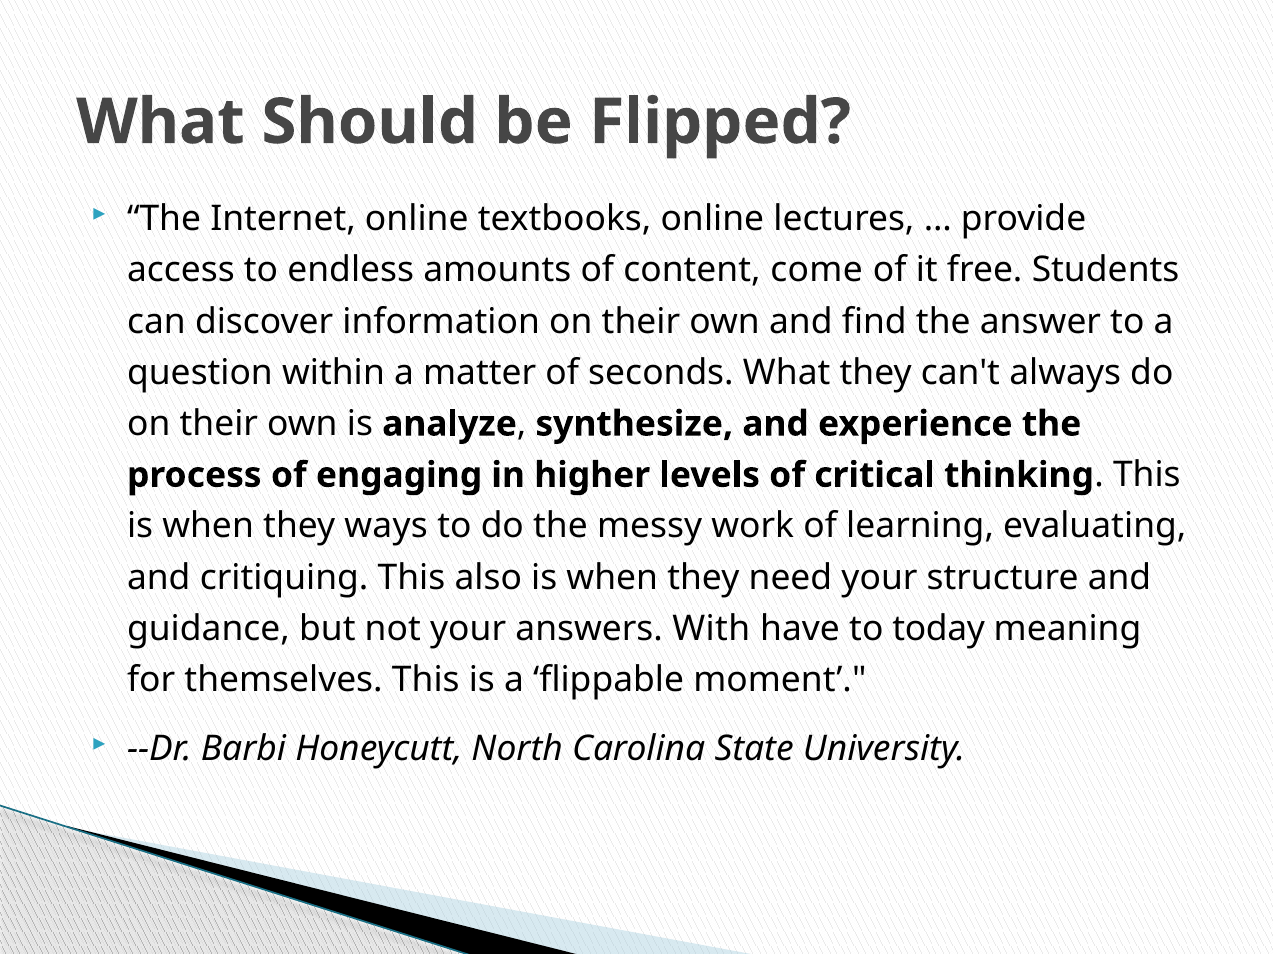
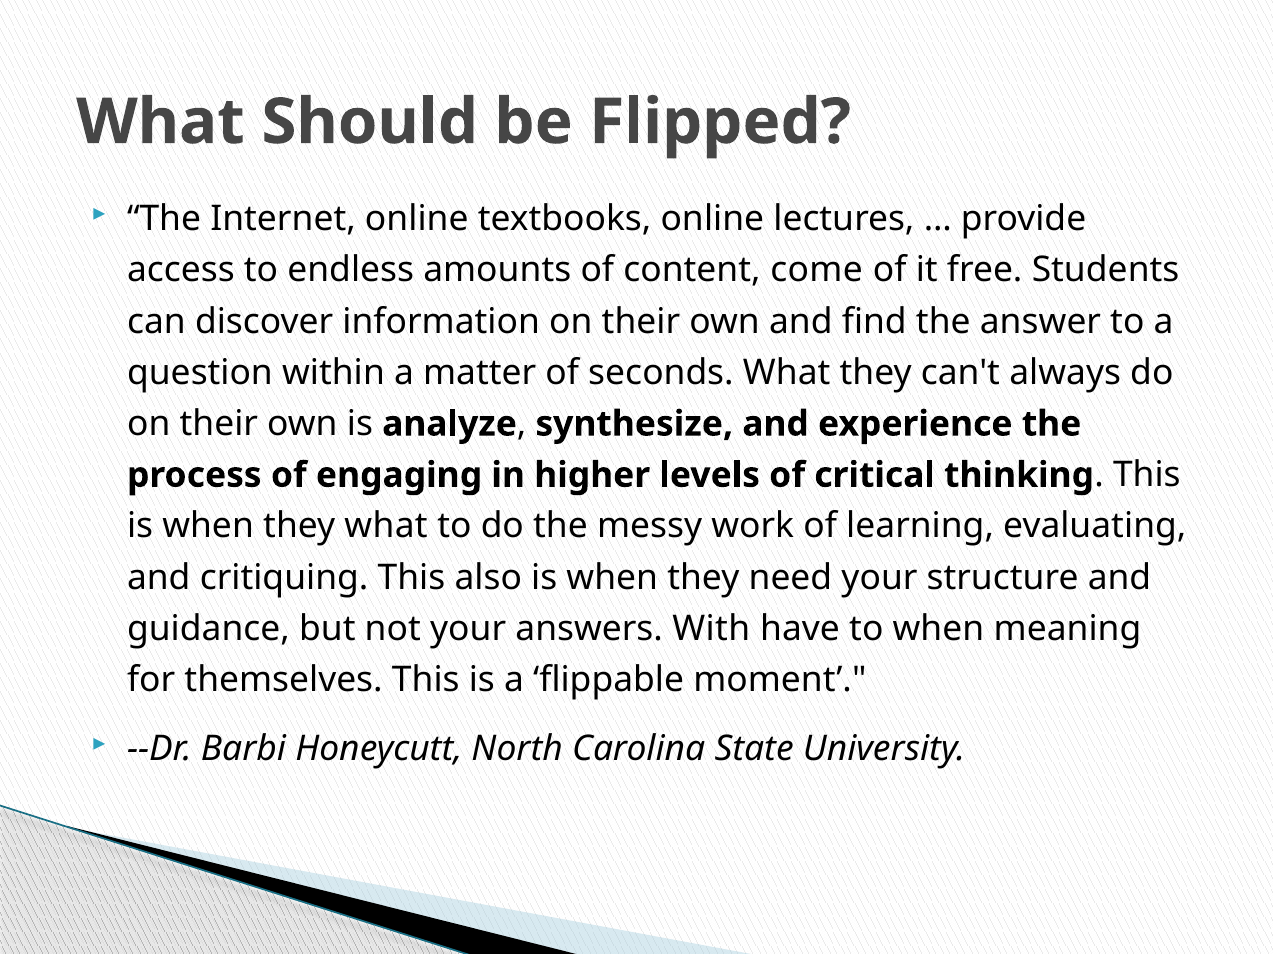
they ways: ways -> what (386, 527)
to today: today -> when (938, 629)
